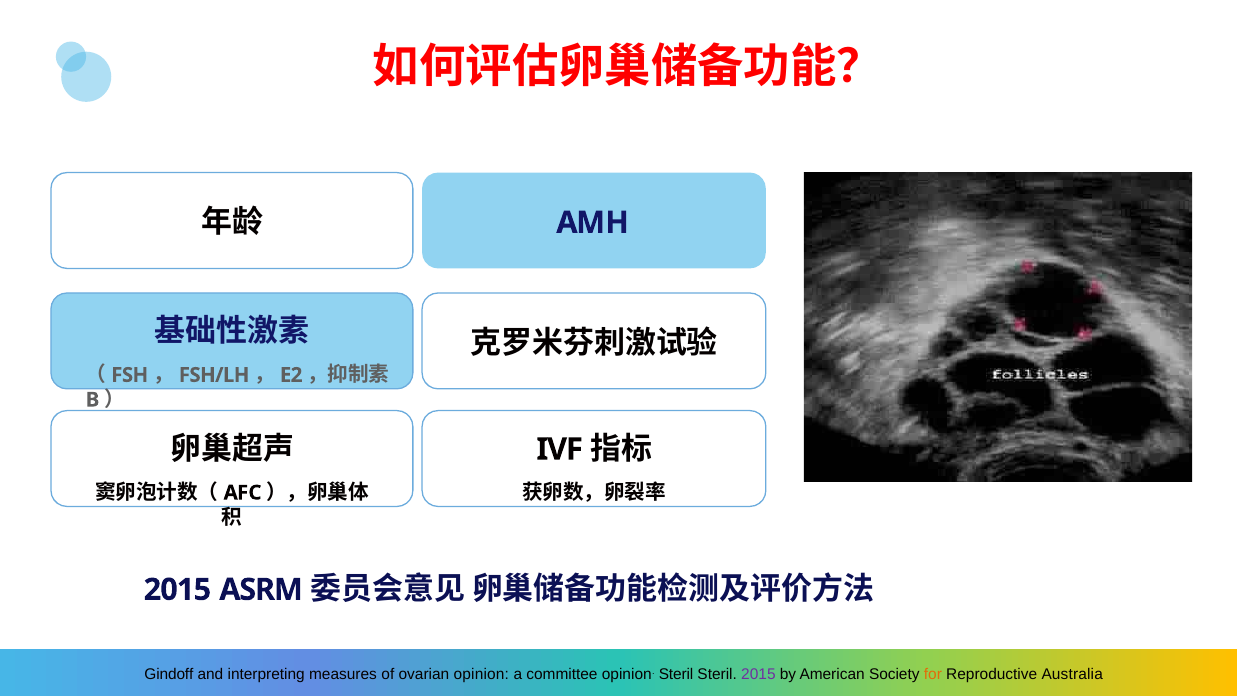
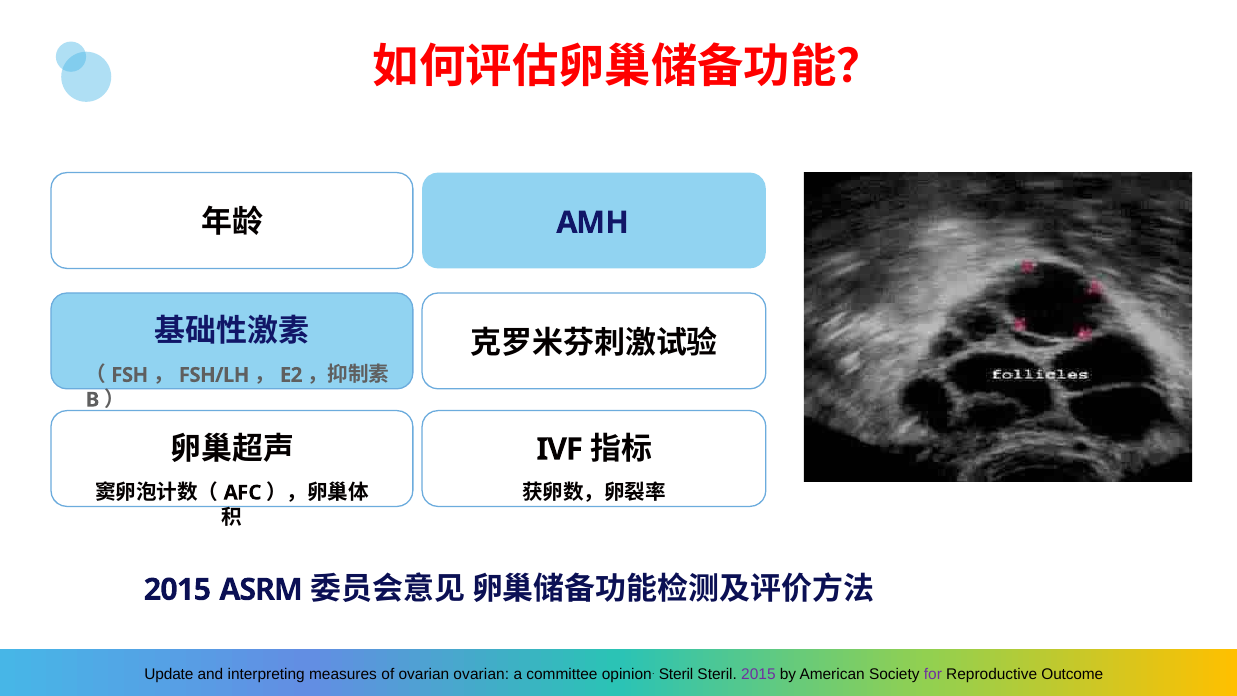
Gindoff: Gindoff -> Update (169, 674)
ovarian opinion: opinion -> ovarian (481, 674)
for colour: orange -> purple (933, 674)
Australia: Australia -> Outcome (1072, 674)
